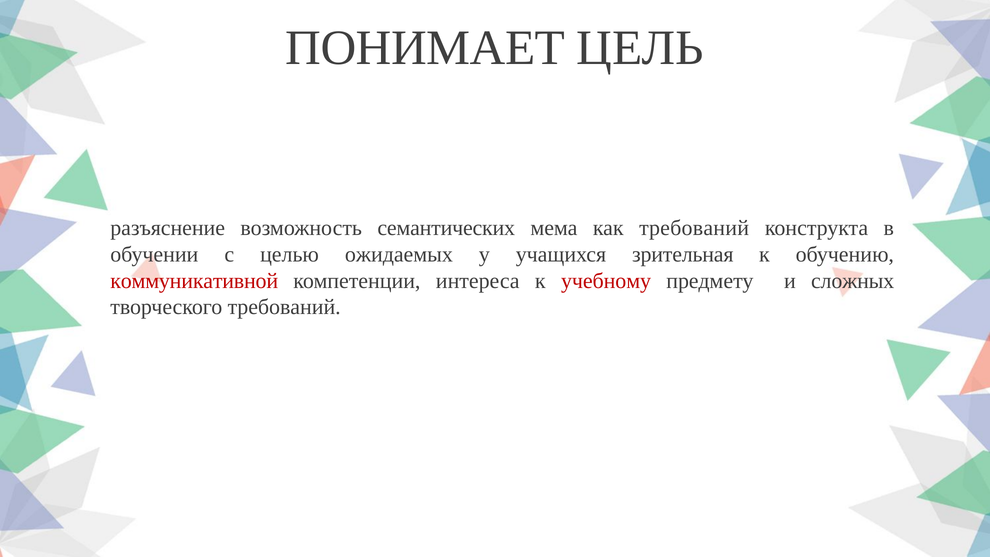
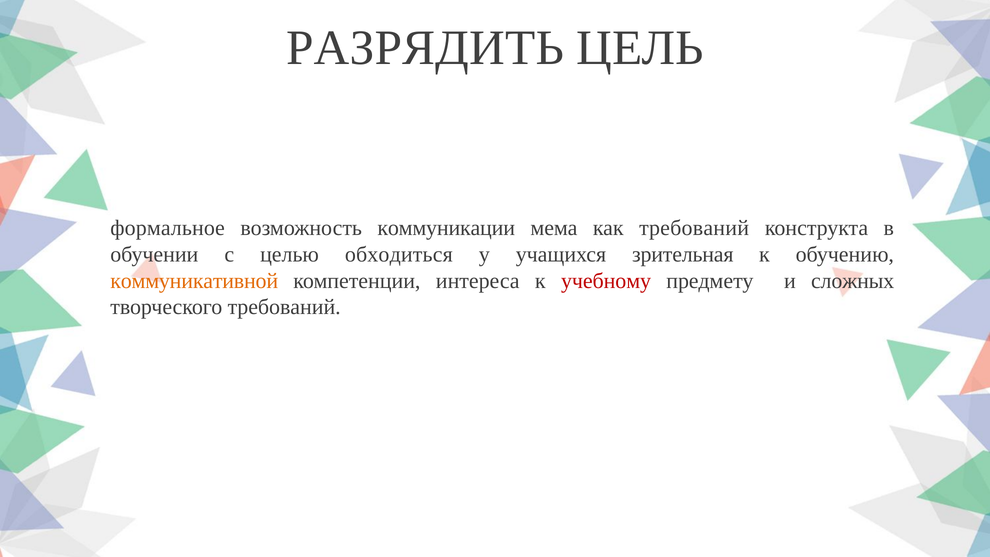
ПОНИМАЕТ: ПОНИМАЕТ -> РАЗРЯДИТЬ (425, 48)
разъяснение: разъяснение -> формальное (168, 228)
семантических: семантических -> коммуникации (446, 228)
ожидаемых: ожидаемых -> обходиться (399, 254)
коммуникативной colour: red -> orange (194, 281)
